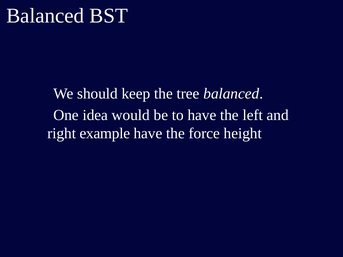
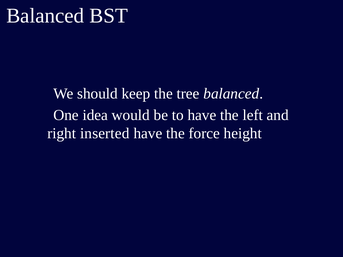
example: example -> inserted (105, 133)
